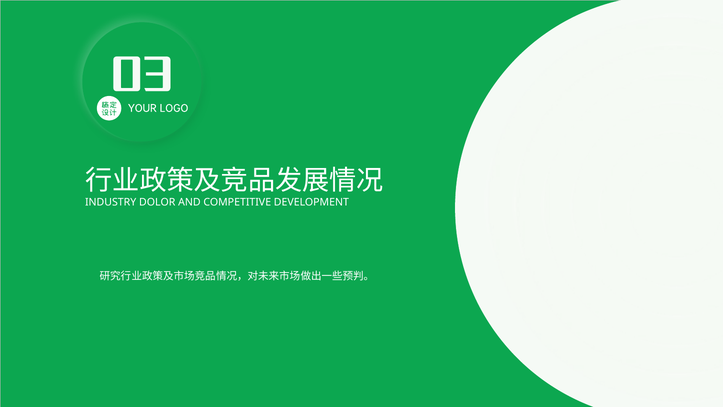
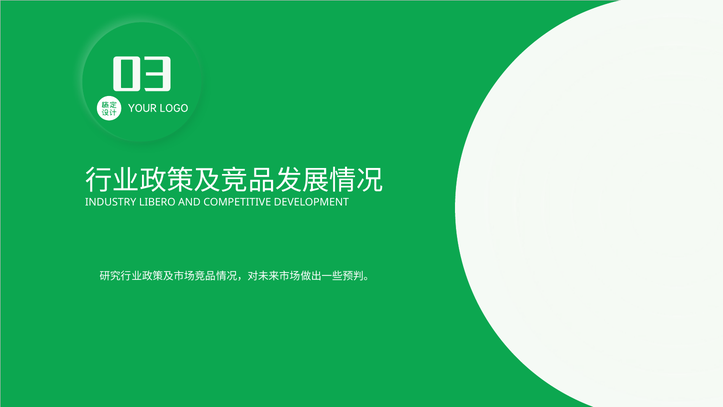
DOLOR: DOLOR -> LIBERO (157, 202)
